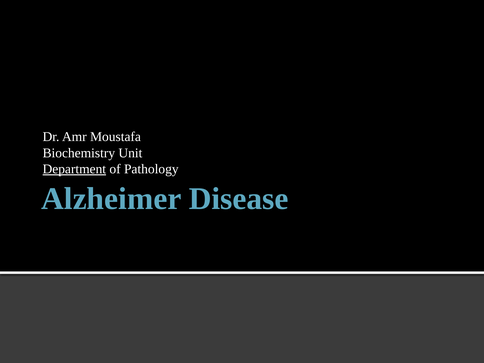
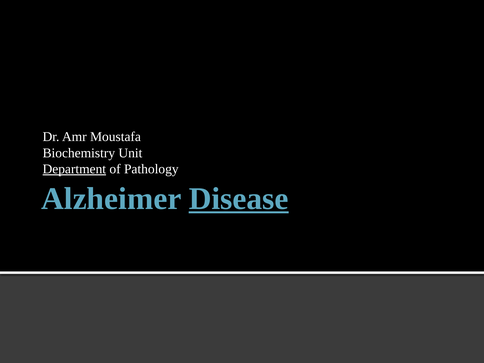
Disease underline: none -> present (239, 199)
